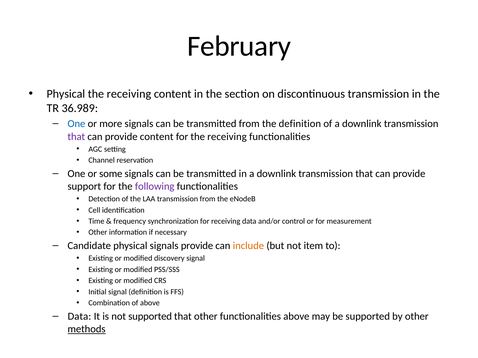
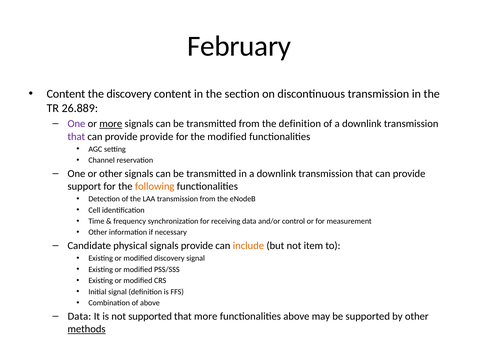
Physical: Physical -> Content (66, 94)
receiving: receiving -> discovery (129, 94)
36.989: 36.989 -> 26.889 (80, 108)
One colour: blue -> purple (76, 124)
more underline: none -> present (111, 124)
provide content: content -> provide (157, 137)
for the receiving: receiving -> modified (227, 137)
or some: some -> other (111, 174)
following colour: purple -> orange (155, 187)
that other: other -> more (206, 317)
